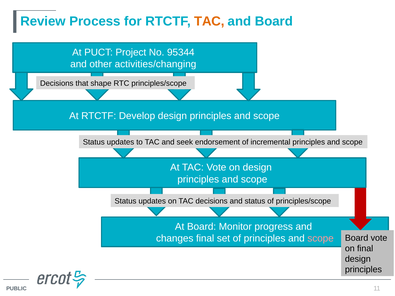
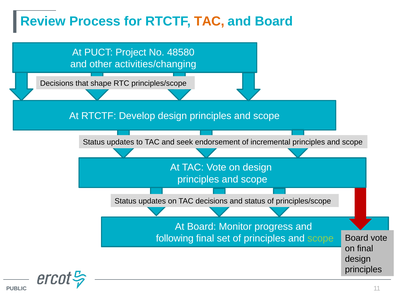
95344: 95344 -> 48580 (181, 52)
changes: changes -> following (175, 239)
scope colour: pink -> light green (321, 239)
